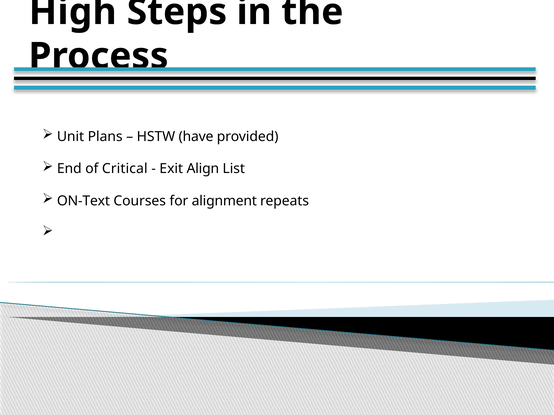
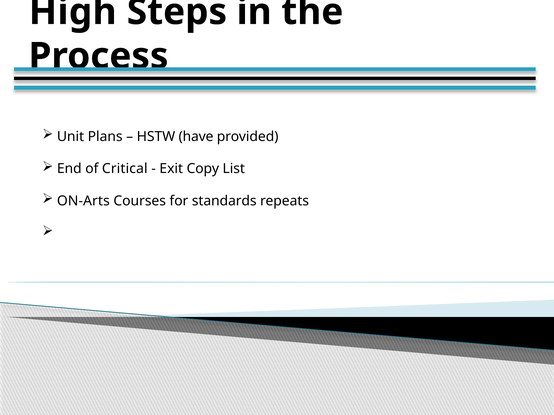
Align: Align -> Copy (203, 169)
ON-Text: ON-Text -> ON-Arts (83, 201)
alignment: alignment -> standards (224, 201)
